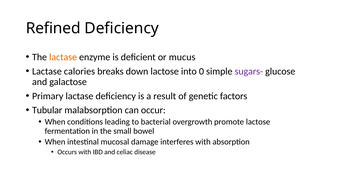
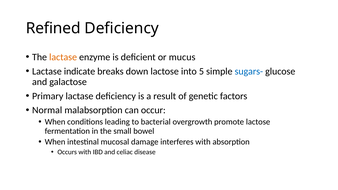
calories: calories -> indicate (80, 71)
0: 0 -> 5 (201, 71)
sugars- colour: purple -> blue (249, 71)
Tubular: Tubular -> Normal (47, 110)
